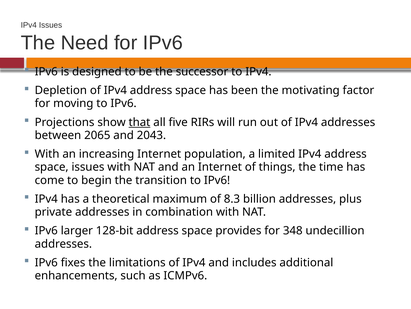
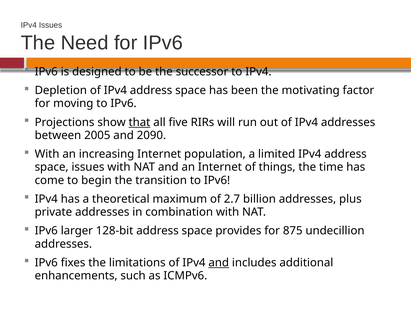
2065: 2065 -> 2005 (97, 135)
2043: 2043 -> 2090 (151, 135)
8.3: 8.3 -> 2.7 (232, 199)
348: 348 -> 875 (293, 230)
and underline: none -> present (219, 262)
